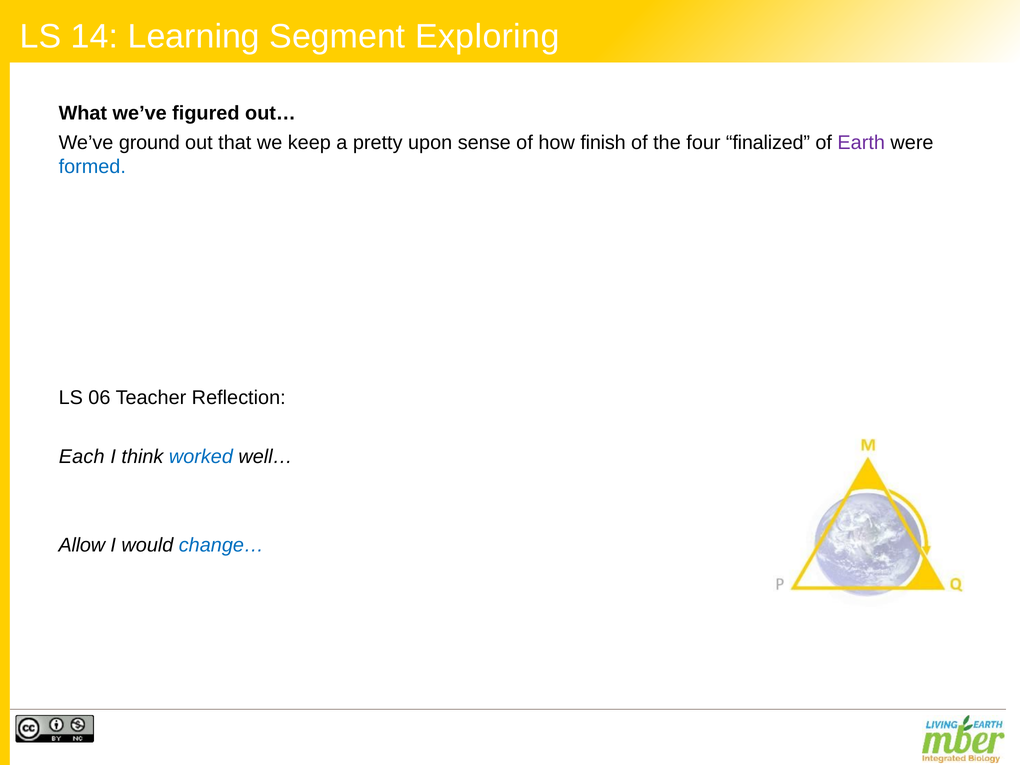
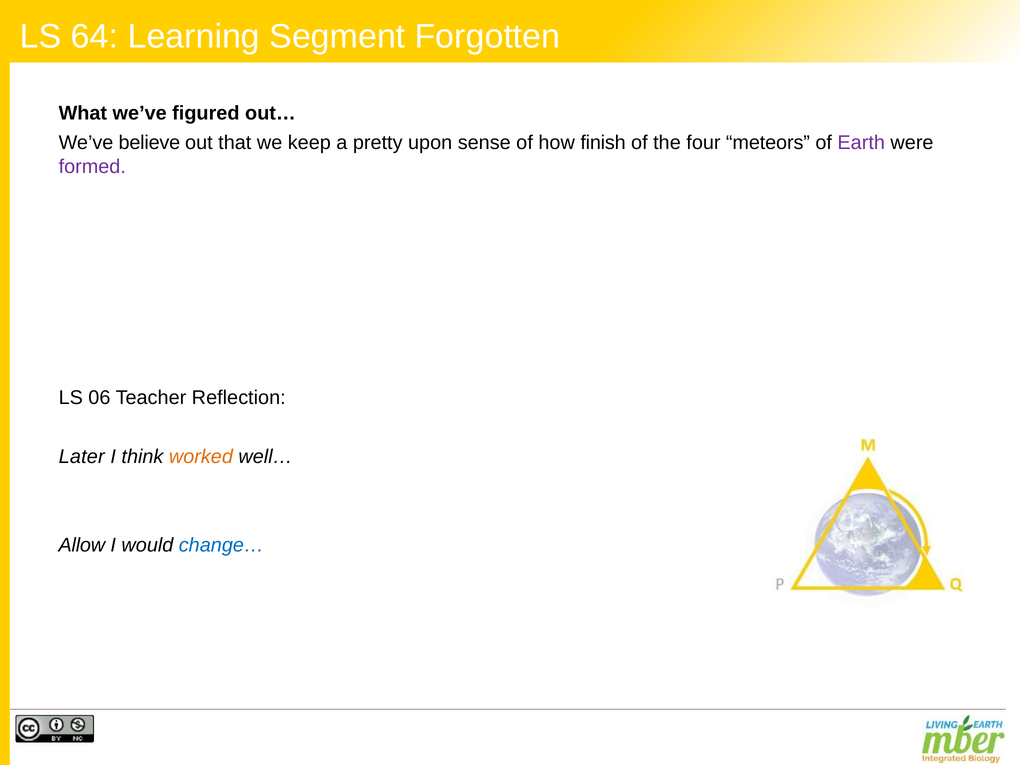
14: 14 -> 64 (95, 36)
Exploring: Exploring -> Forgotten (487, 36)
ground: ground -> believe (149, 143)
finalized: finalized -> meteors (768, 143)
formed colour: blue -> purple (92, 167)
Each: Each -> Later (82, 457)
worked colour: blue -> orange (201, 457)
